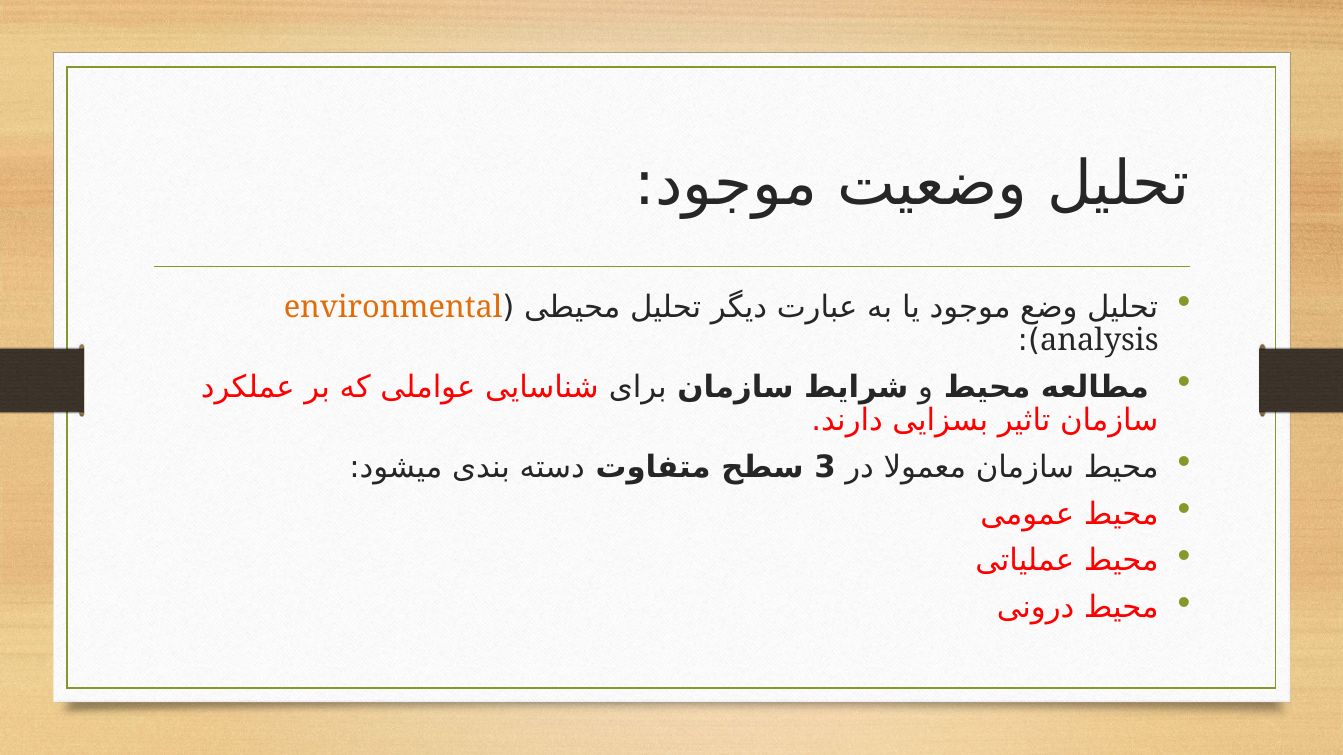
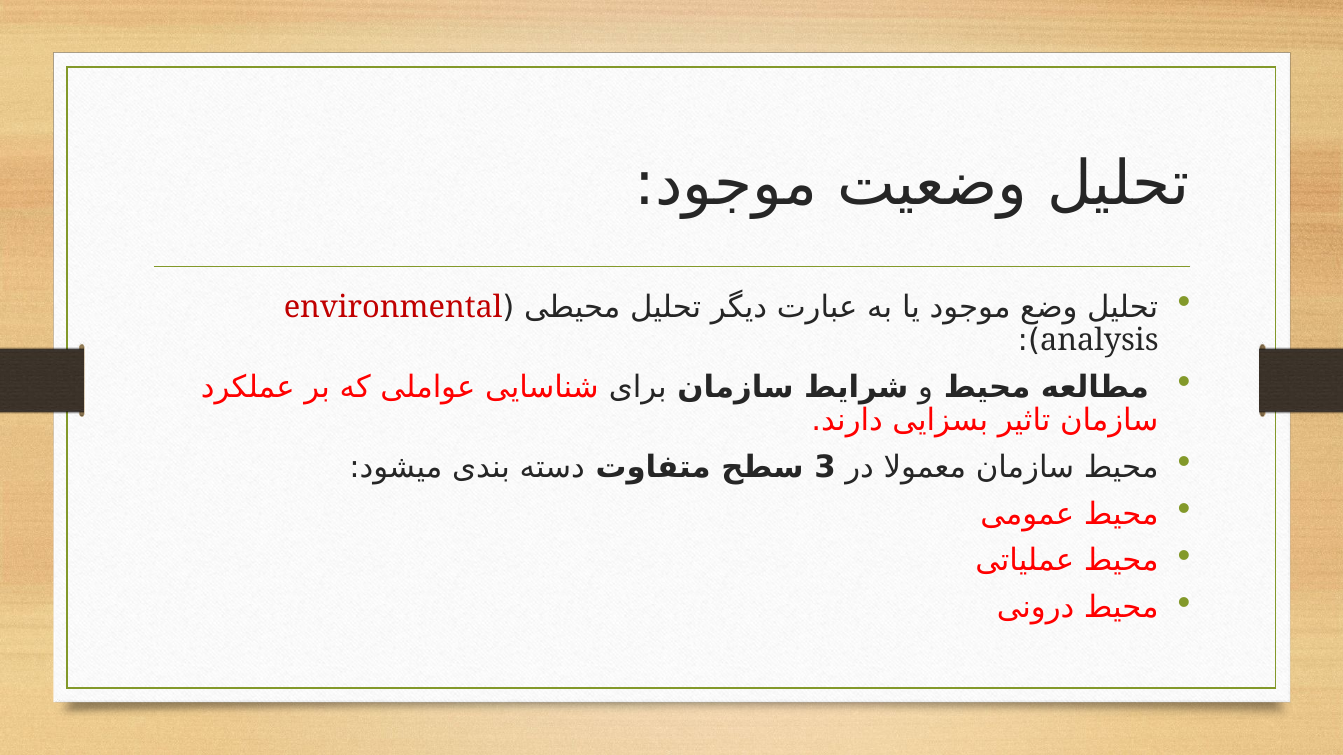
environmental colour: orange -> red (393, 307)
